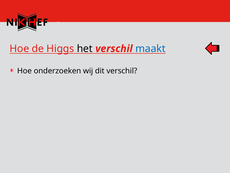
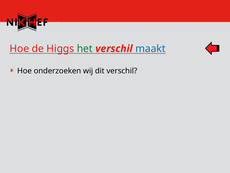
het colour: black -> green (85, 49)
